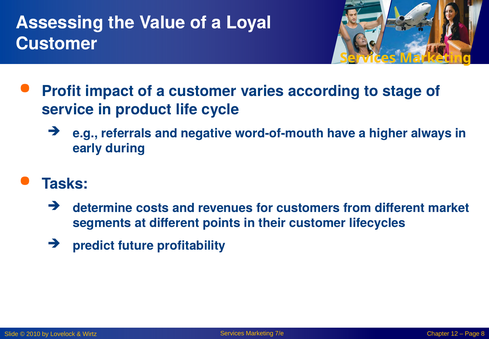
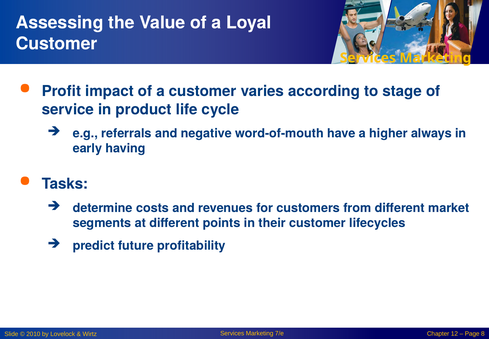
during: during -> having (125, 148)
